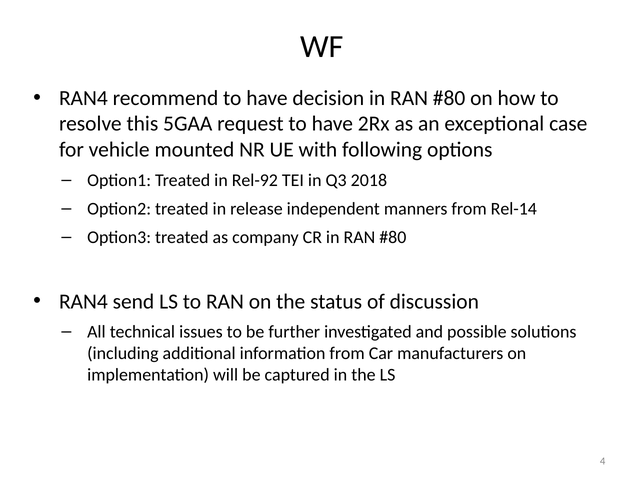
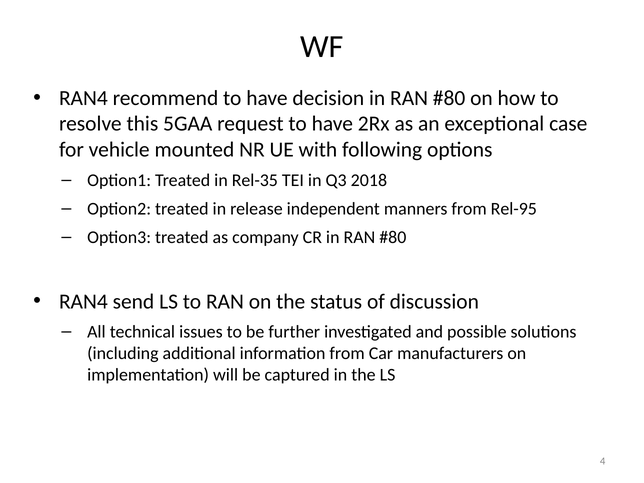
Rel-92: Rel-92 -> Rel-35 (255, 180)
Rel-14: Rel-14 -> Rel-95 (514, 209)
